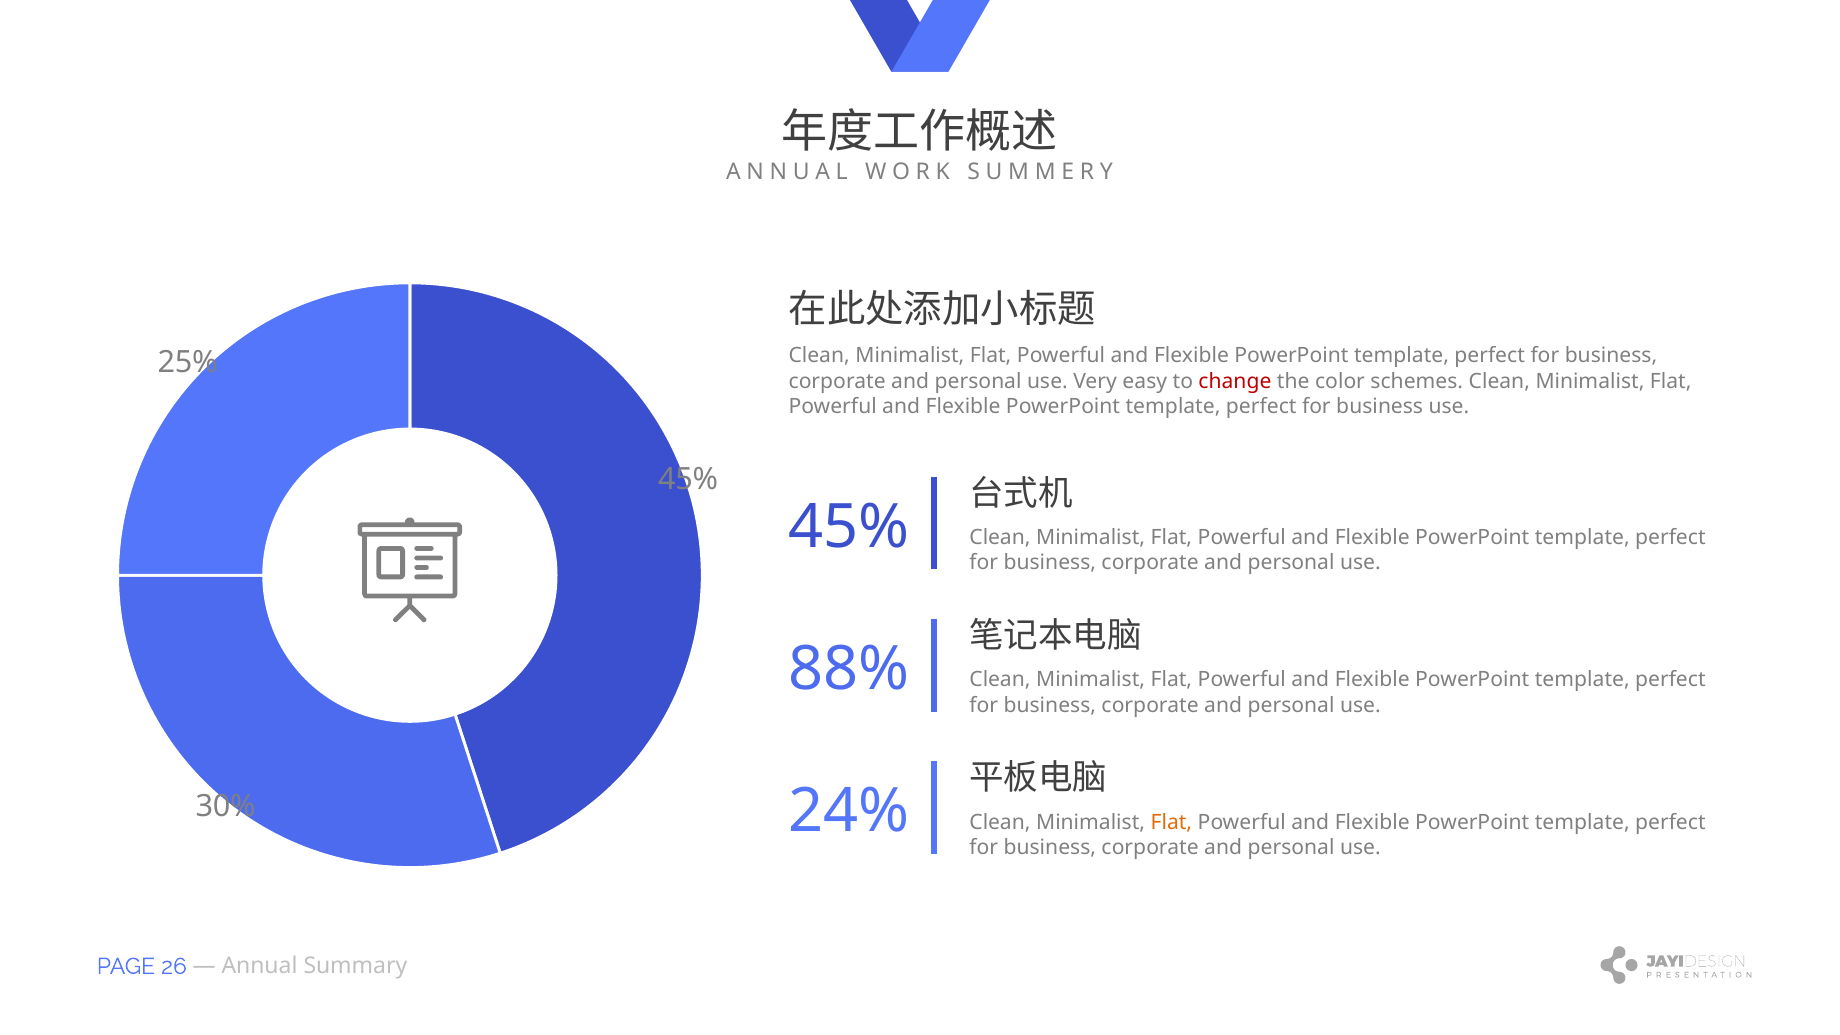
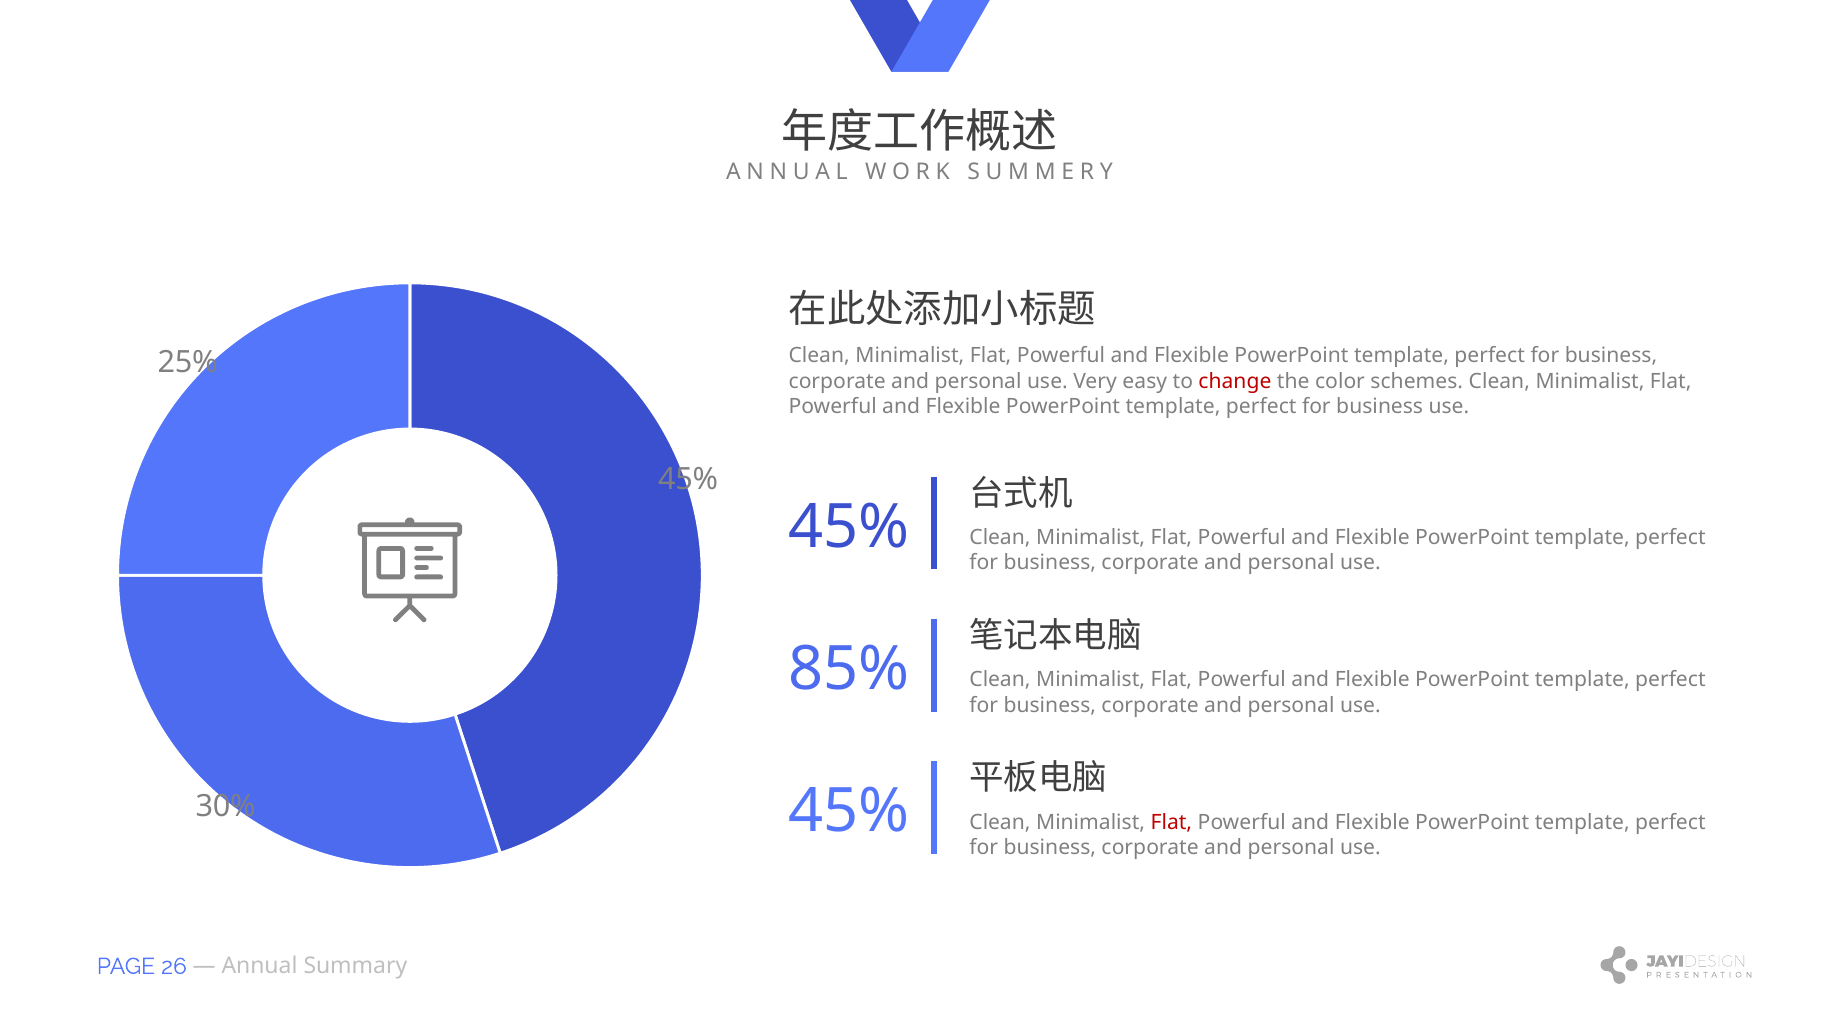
88%: 88% -> 85% (849, 669)
24%: 24% -> 45% (849, 811)
Flat colour: orange -> red (1171, 822)
